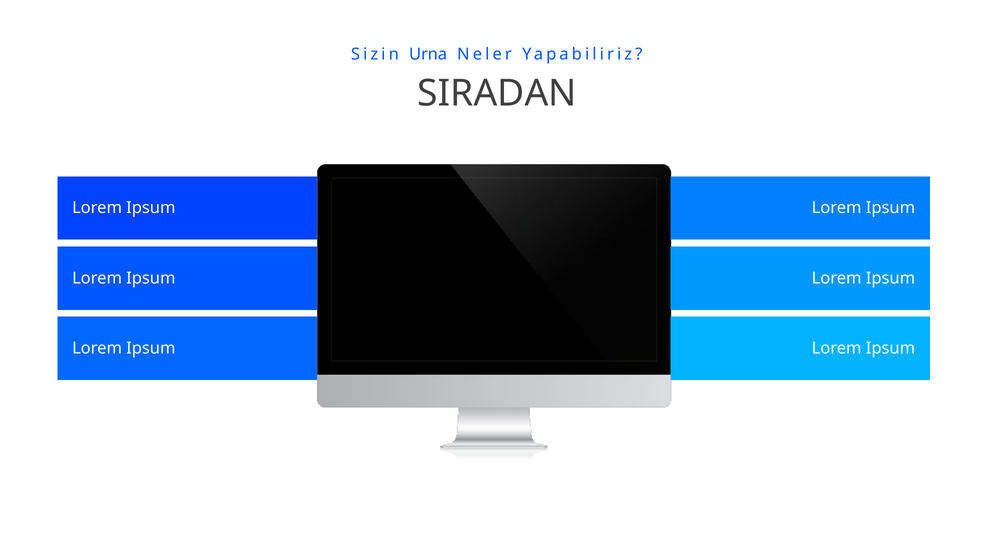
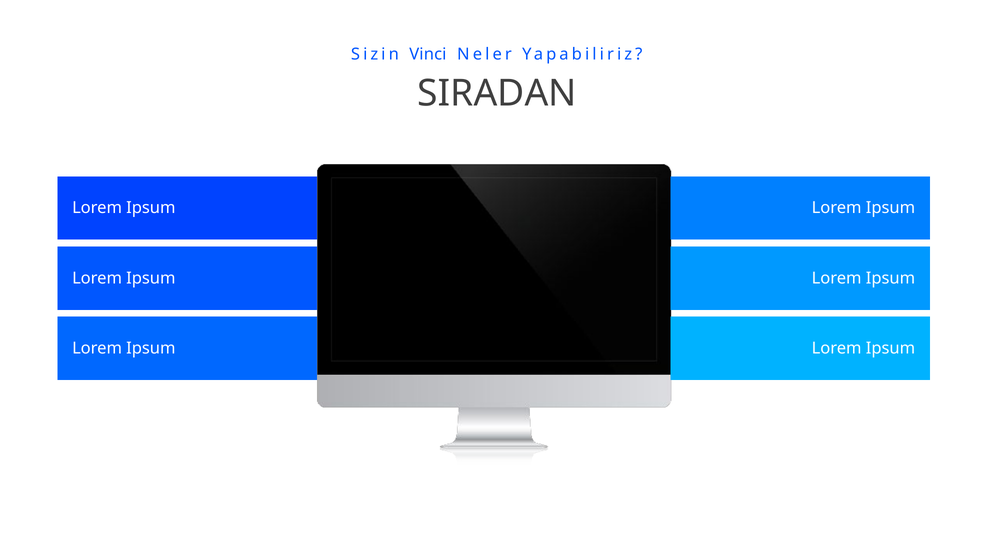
Urna: Urna -> Vinci (428, 54)
